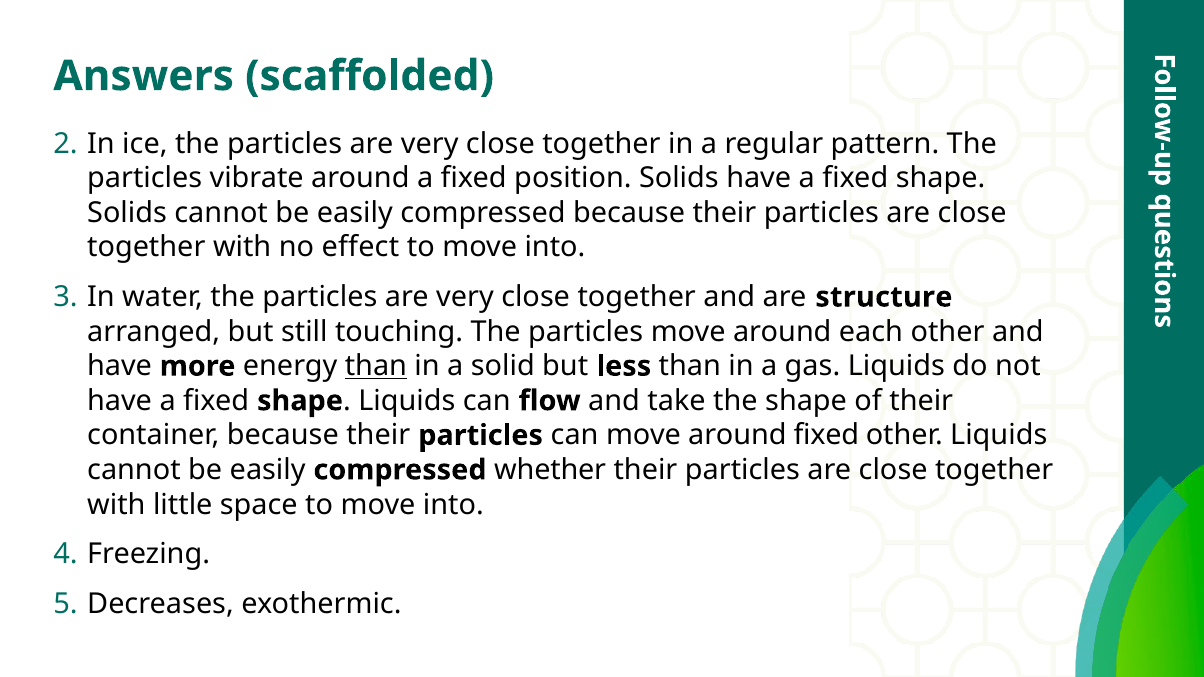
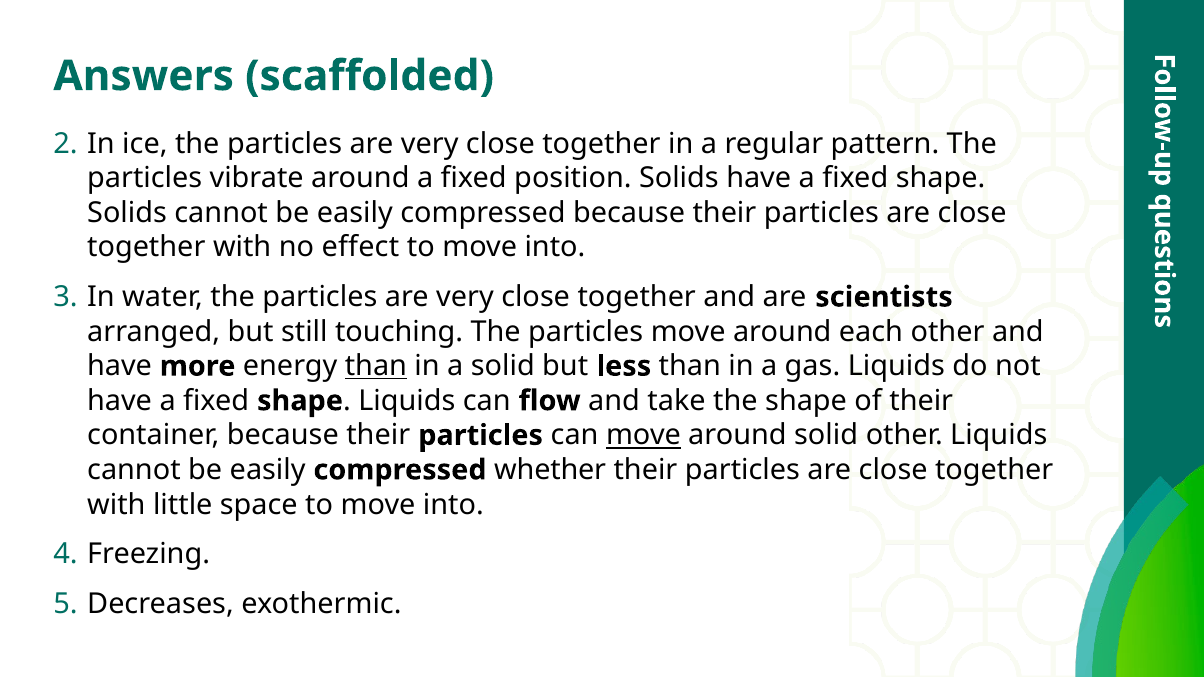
structure: structure -> scientists (884, 297)
move underline: none -> present (643, 436)
around fixed: fixed -> solid (826, 436)
